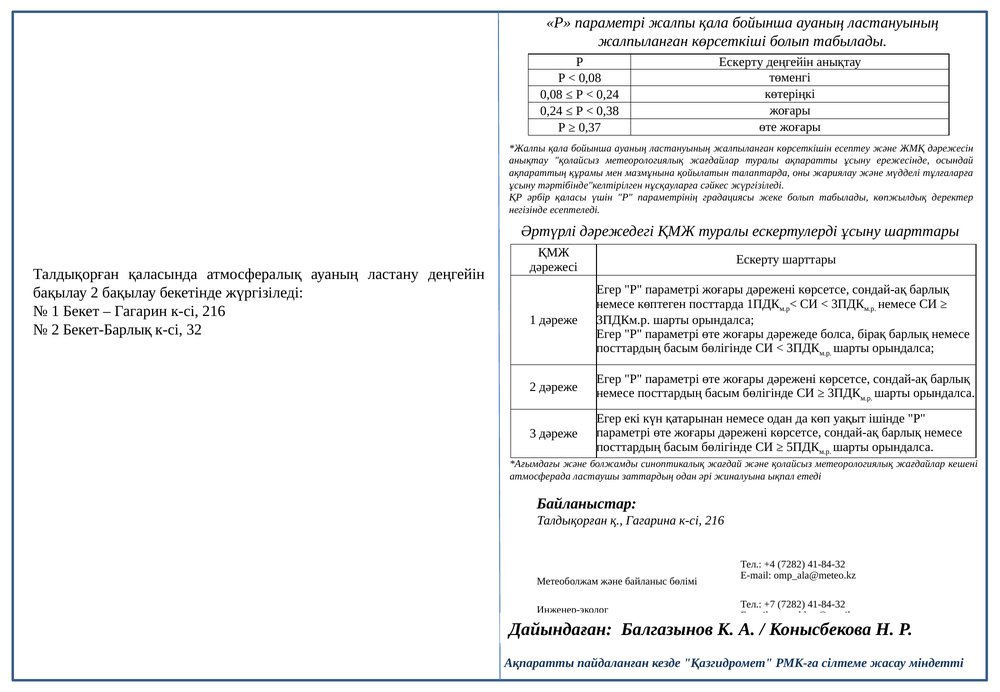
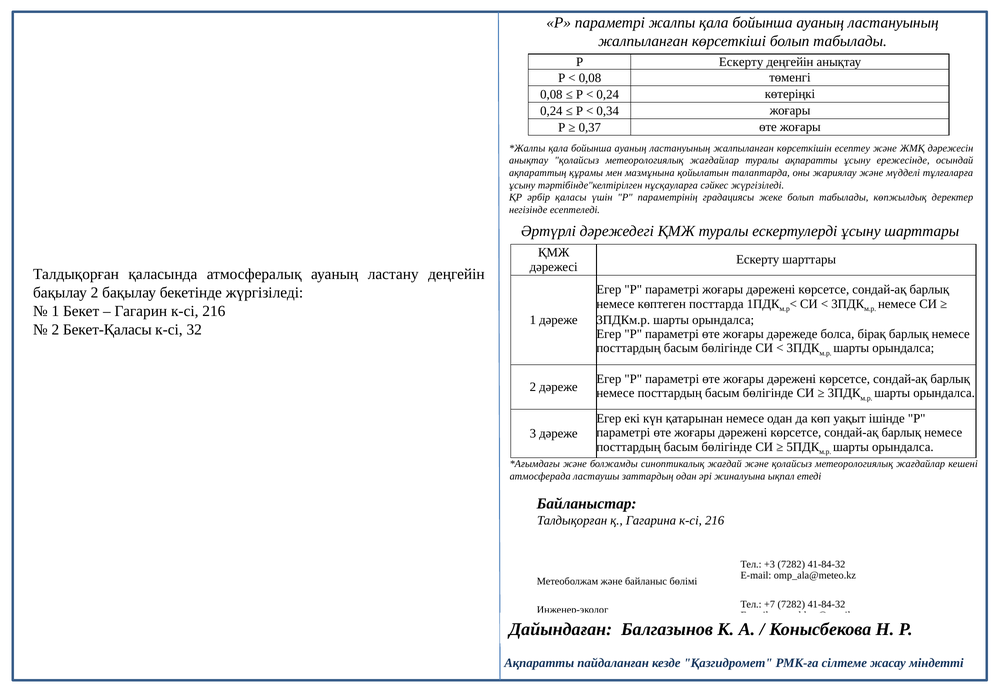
0,38: 0,38 -> 0,34 (608, 111)
Бекет-Барлық: Бекет-Барлық -> Бекет-Қаласы (107, 330)
+4: +4 -> +3 (770, 564)
